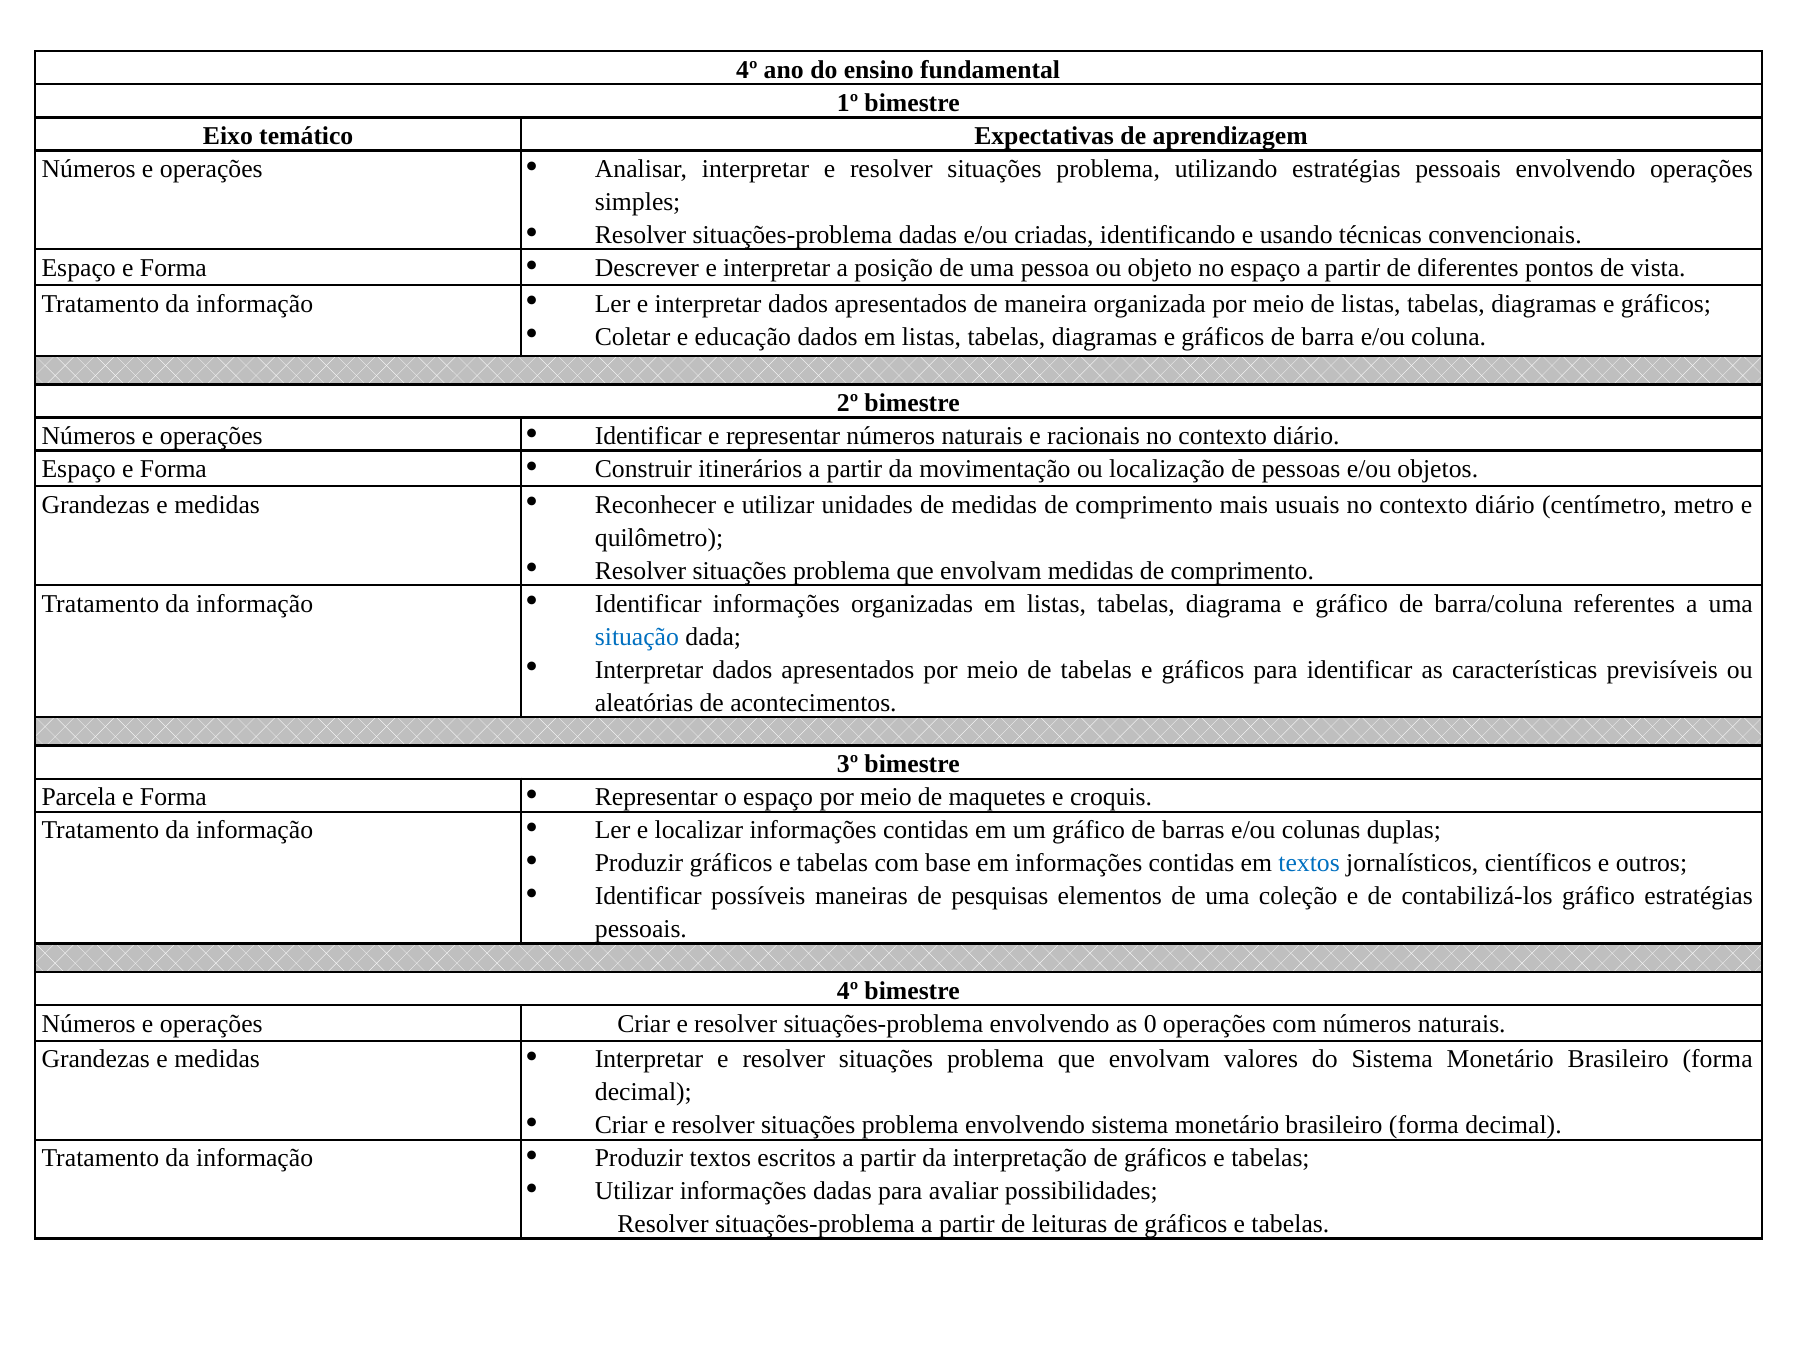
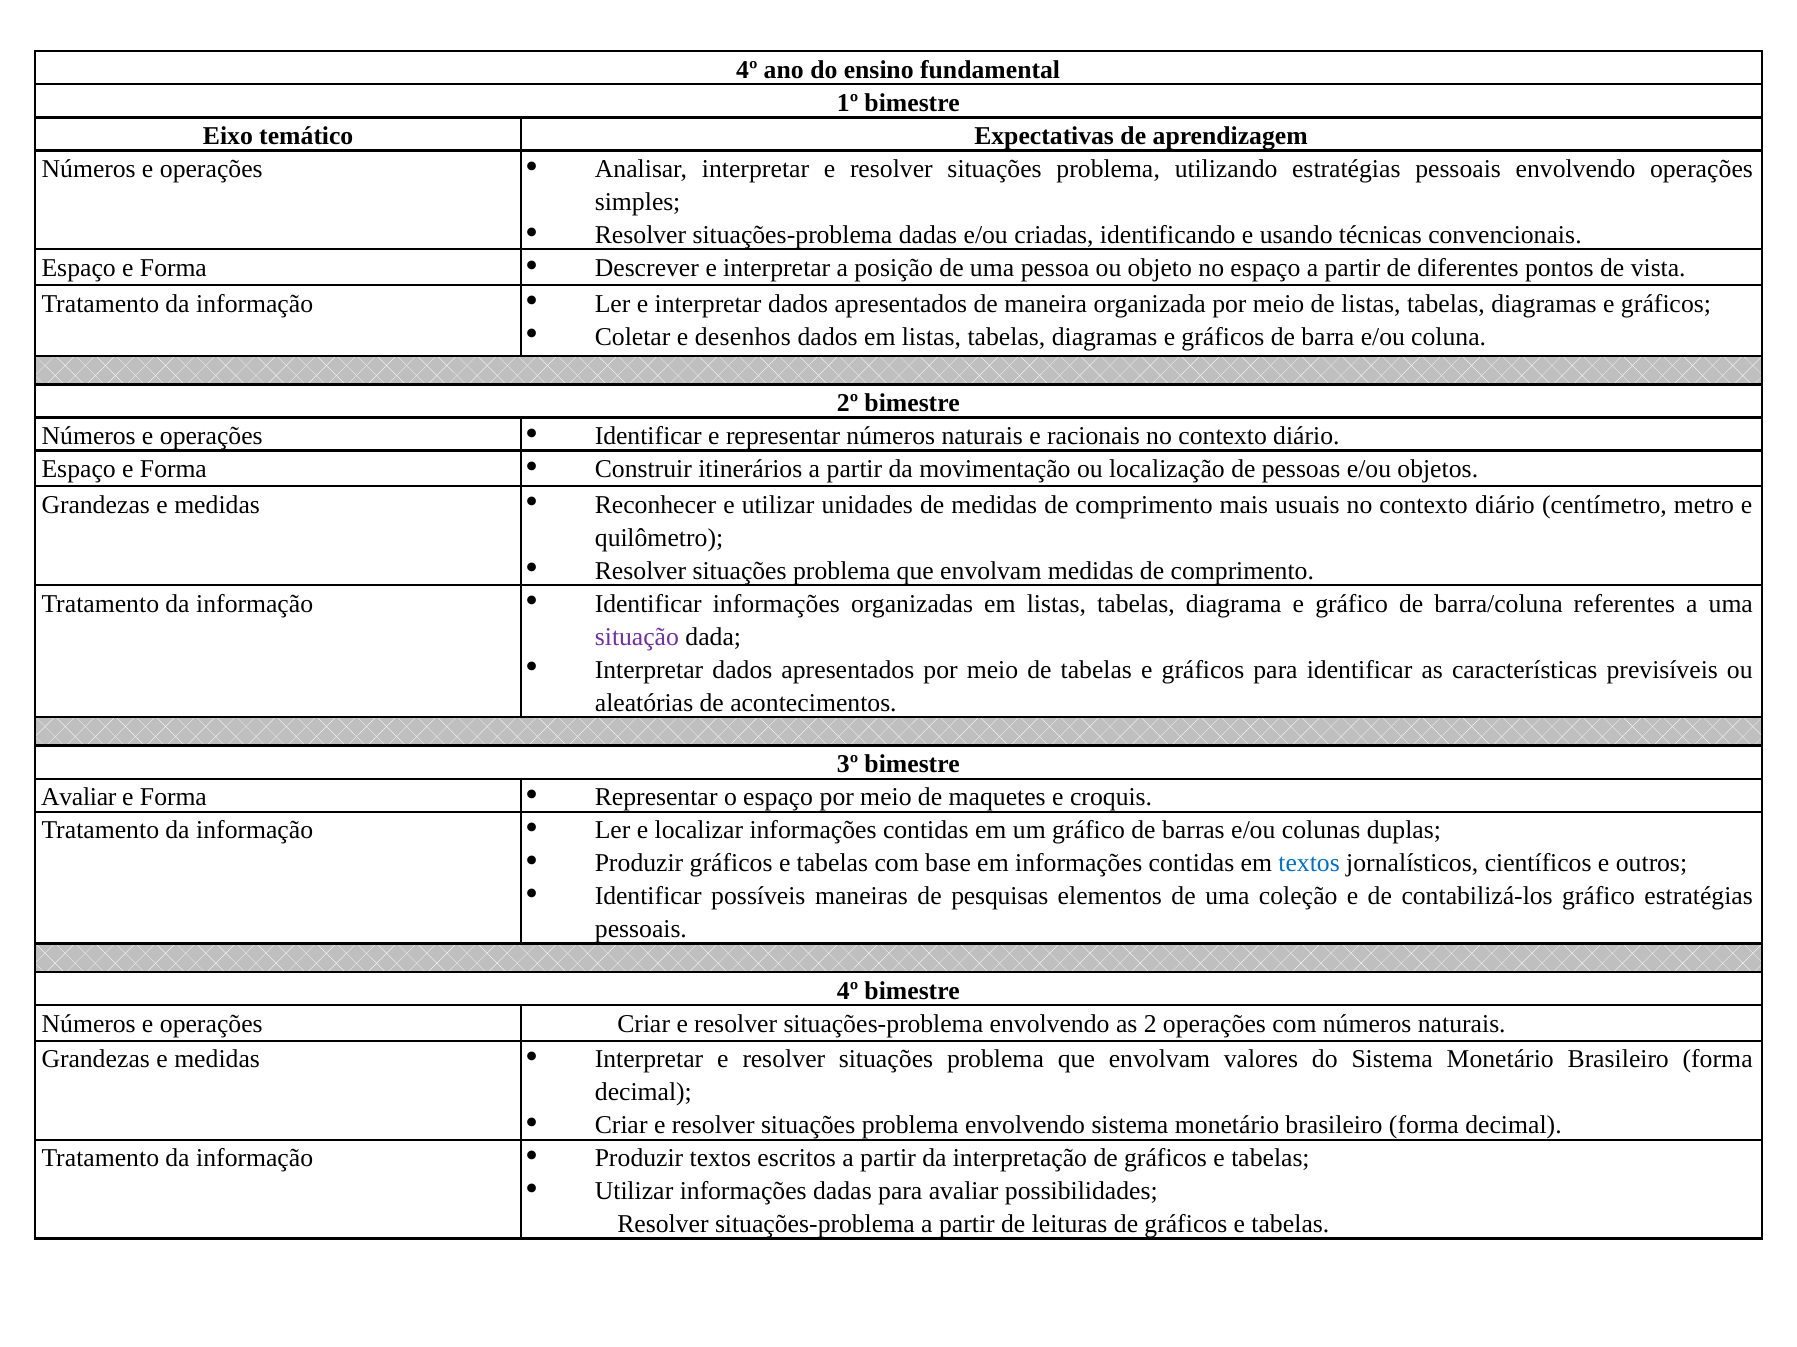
educação: educação -> desenhos (743, 337)
situação colour: blue -> purple (637, 637)
Parcela: Parcela -> Avaliar (79, 798)
0: 0 -> 2 (1150, 1025)
